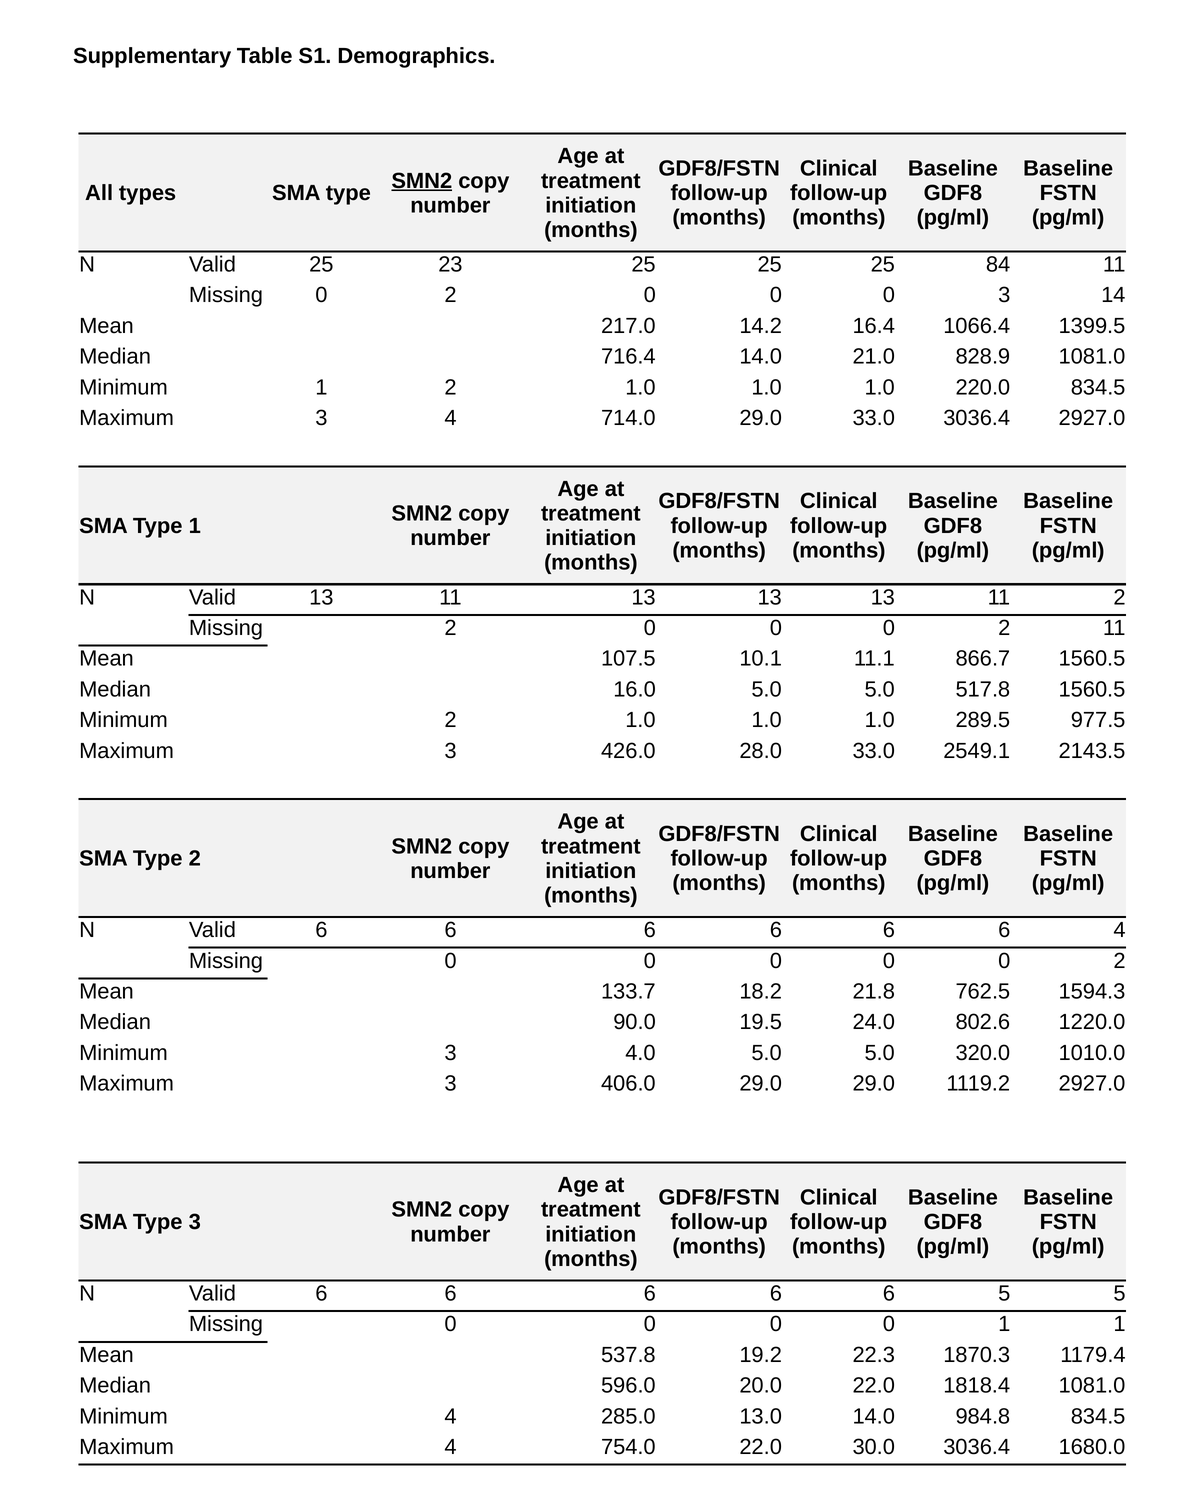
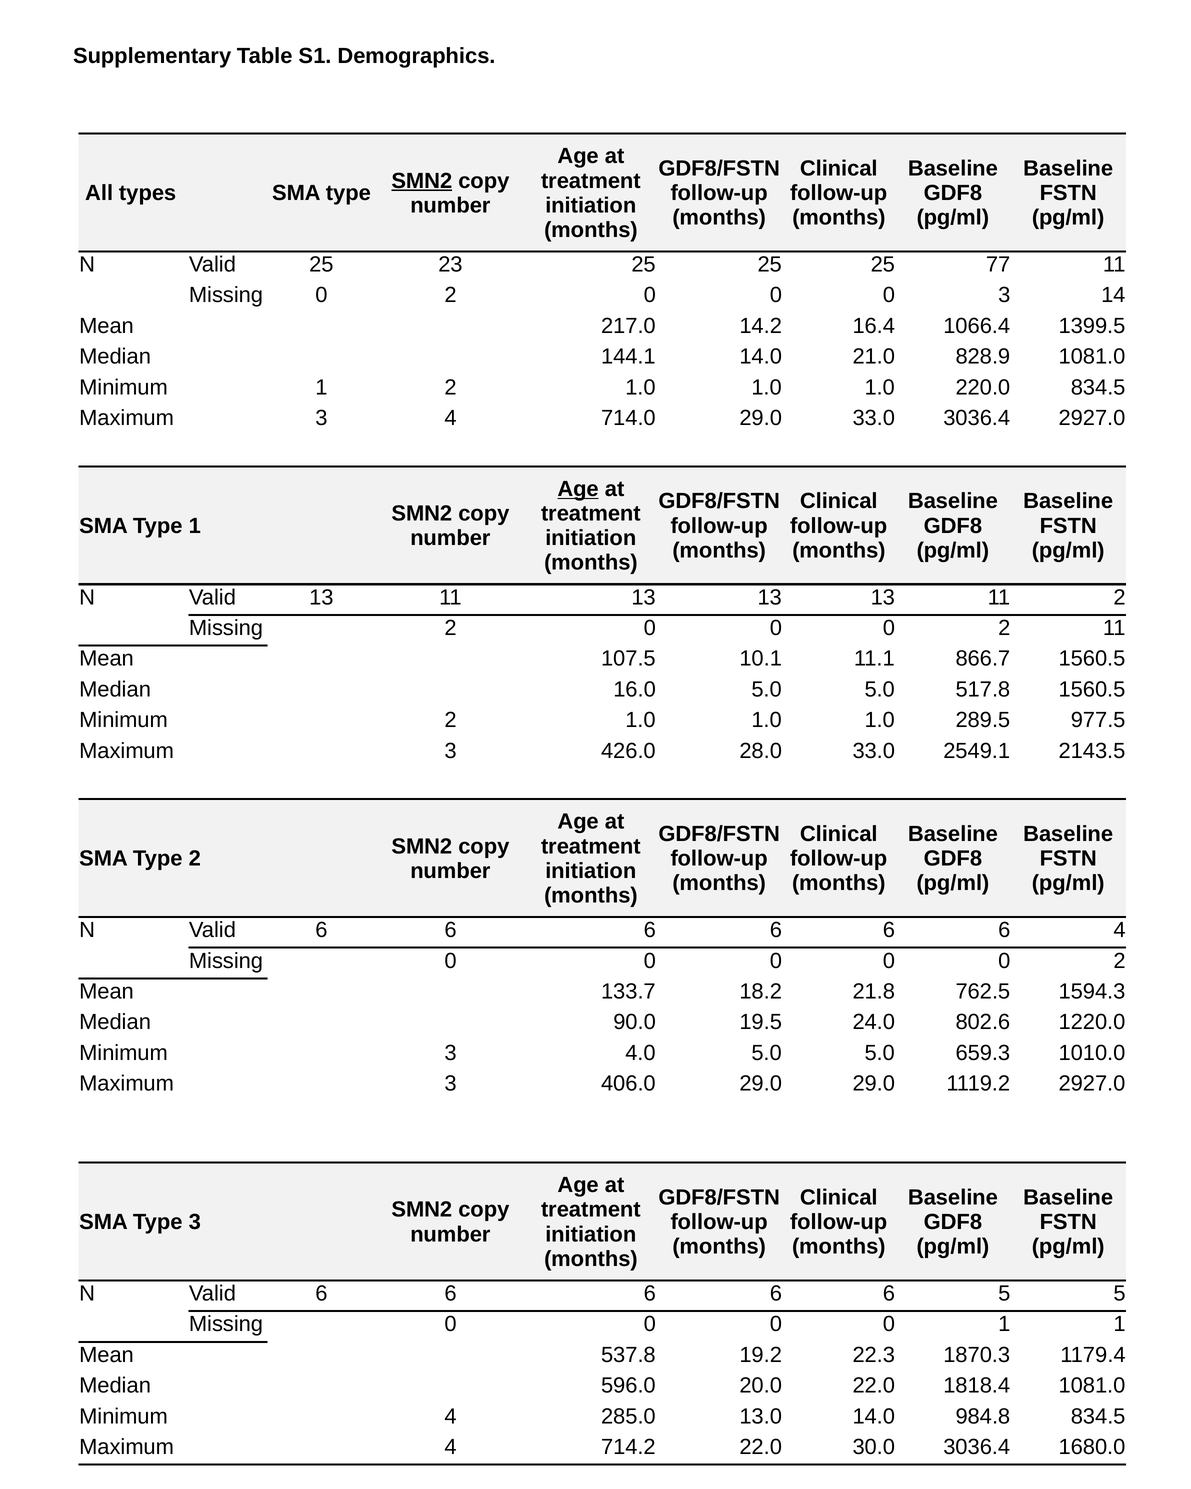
84: 84 -> 77 (998, 265)
716.4: 716.4 -> 144.1 (628, 357)
Age underline: none -> present (578, 489)
320.0: 320.0 -> 659.3 (983, 1053)
754.0: 754.0 -> 714.2 (628, 1447)
